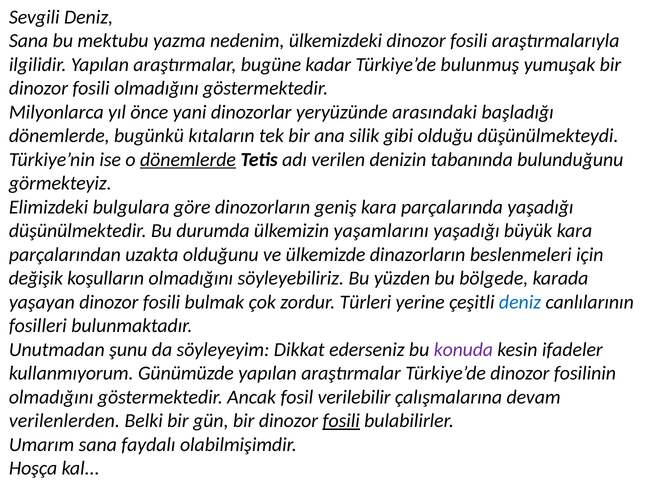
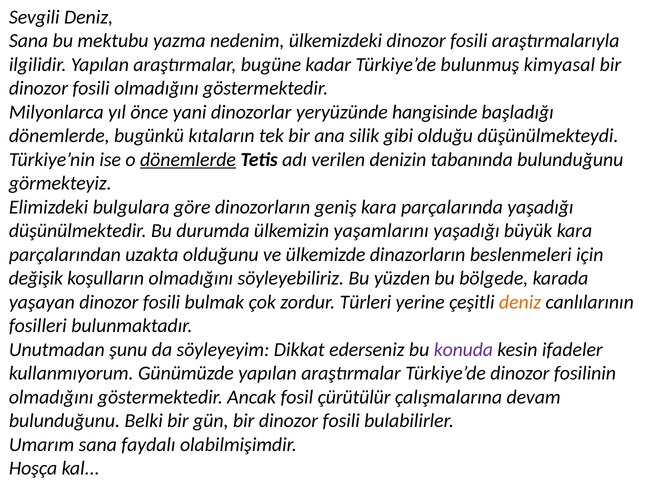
yumuşak: yumuşak -> kimyasal (559, 65)
arasındaki: arasındaki -> hangisinde (435, 112)
deniz colour: blue -> orange (520, 302)
verilebilir: verilebilir -> çürütülür (354, 397)
verilenlerden: verilenlerden -> bulunduğunu (65, 421)
fosili underline: present -> none (341, 421)
